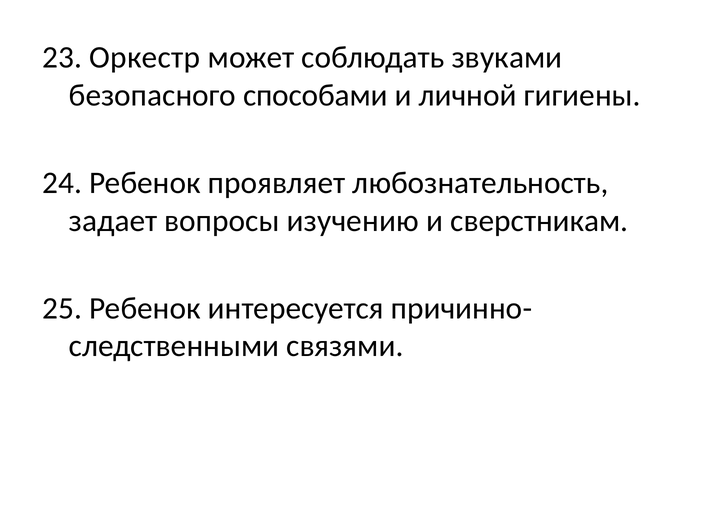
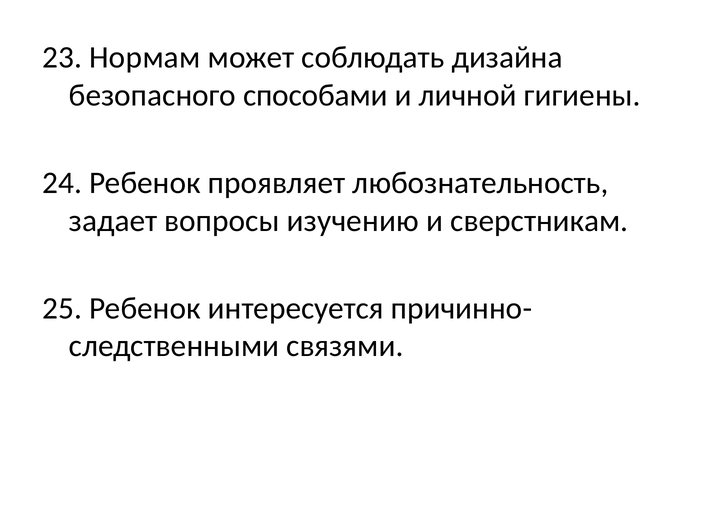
Оркестр: Оркестр -> Нормам (145, 58)
звуками: звуками -> дизайна (507, 58)
